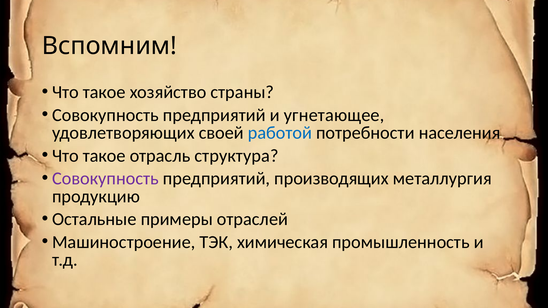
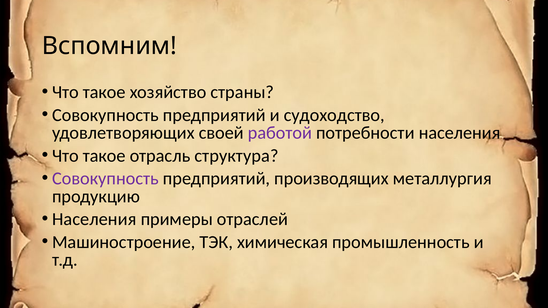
угнетающее: угнетающее -> судоходство (334, 115)
работой colour: blue -> purple (280, 133)
Остальные: Остальные -> Населения (94, 219)
